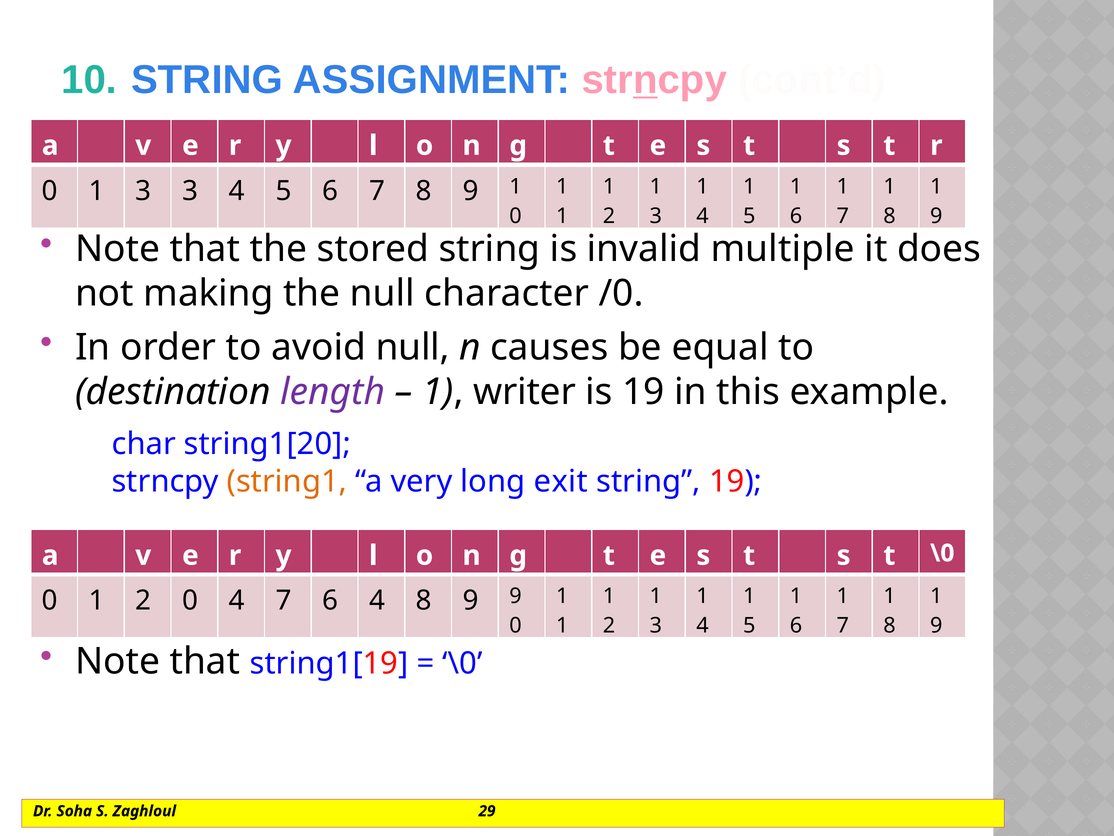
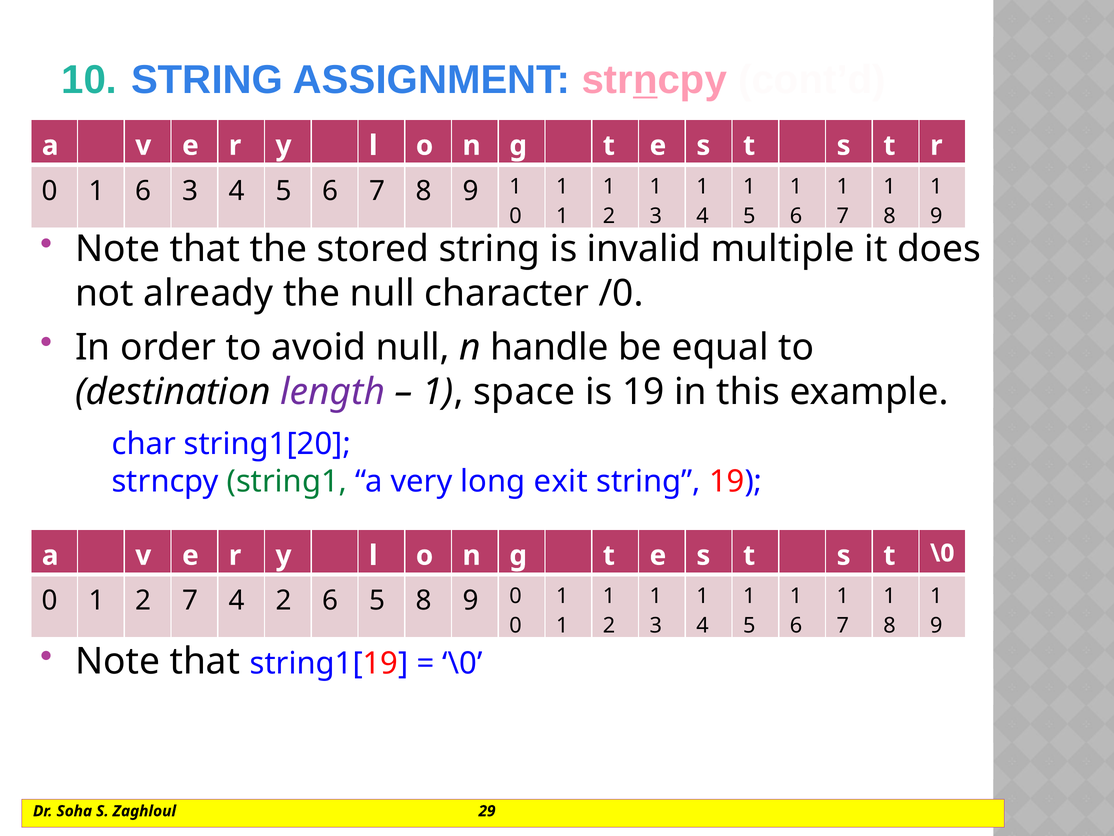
0 1 3: 3 -> 6 (143, 191)
making: making -> already (208, 293)
causes: causes -> handle (549, 347)
writer: writer -> space (524, 392)
string1 colour: orange -> green (287, 481)
2 0: 0 -> 7 (190, 600)
4 7: 7 -> 2 (284, 600)
6 4: 4 -> 5 (377, 600)
9 9: 9 -> 0 (516, 596)
